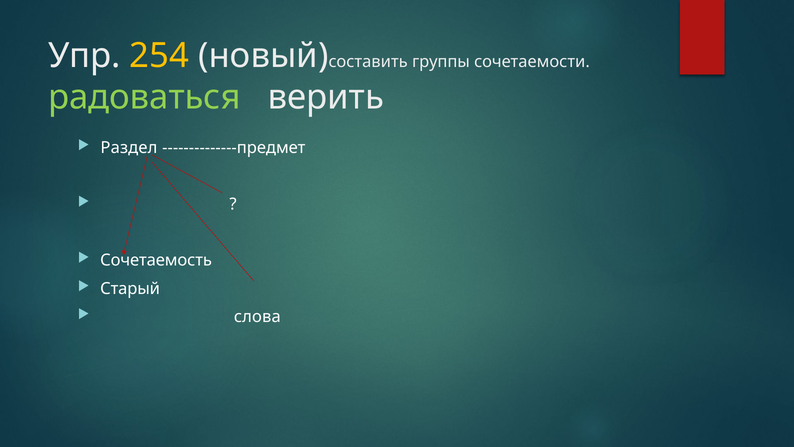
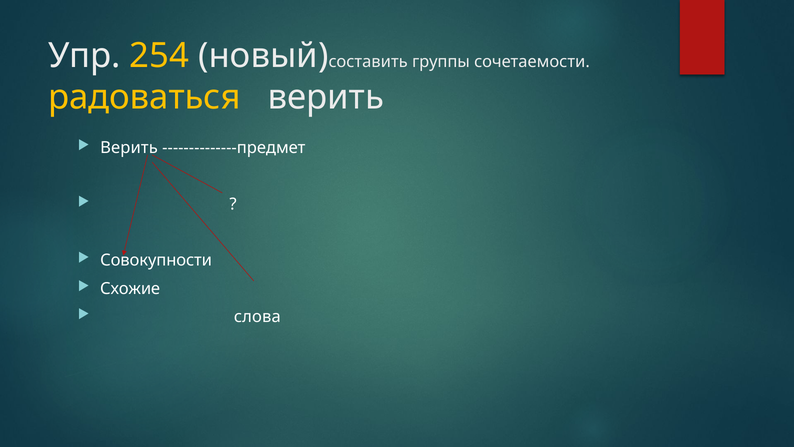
радоваться colour: light green -> yellow (144, 97)
Раздел: Раздел -> Верить (129, 148)
Сочетаемость: Сочетаемость -> Совокупности (156, 260)
Старый: Старый -> Схожие (130, 288)
